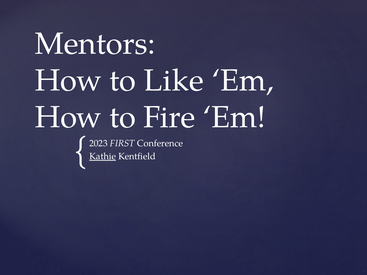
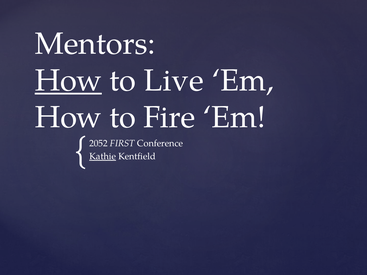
How underline: none -> present (68, 81)
Like: Like -> Live (174, 81)
2023: 2023 -> 2052 (98, 143)
